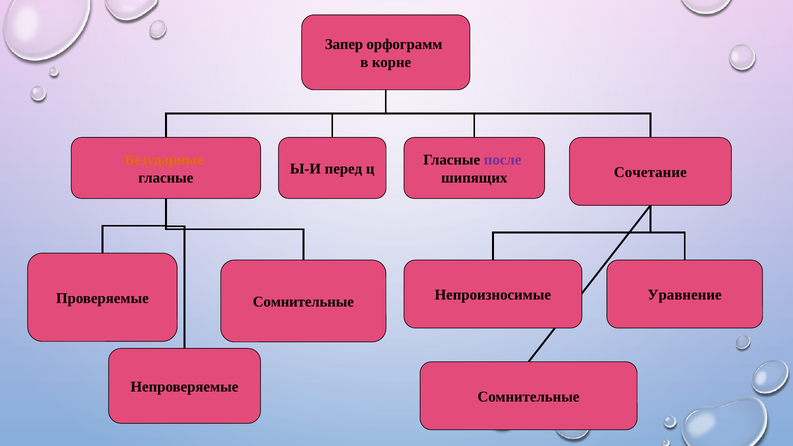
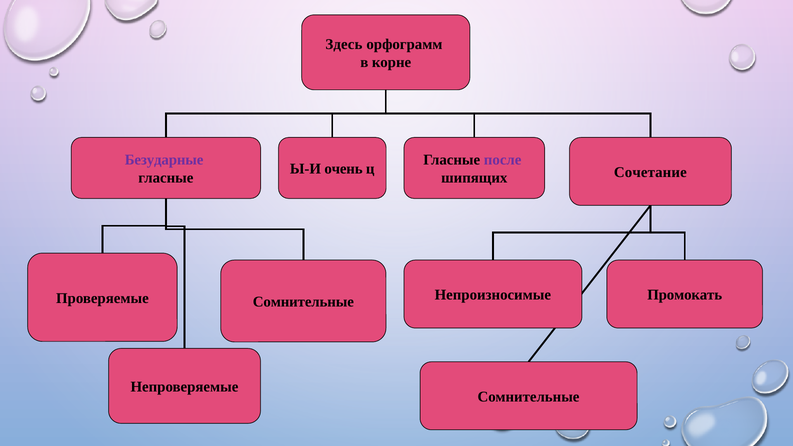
Запер: Запер -> Здесь (344, 44)
Безударные colour: orange -> purple (164, 160)
перед: перед -> очень (344, 169)
Уравнение: Уравнение -> Промокать (685, 295)
